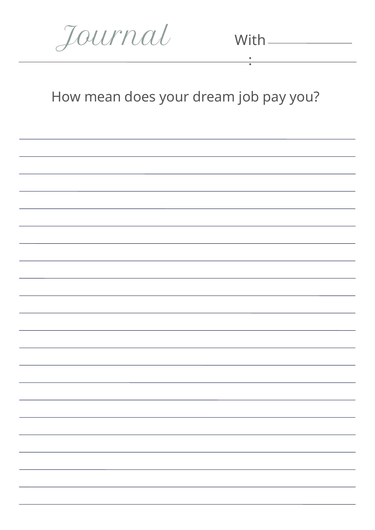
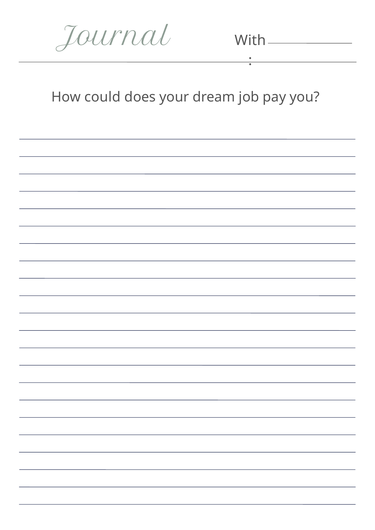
mean: mean -> could (103, 97)
